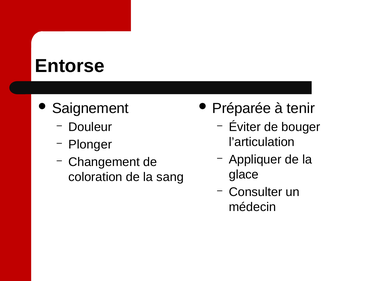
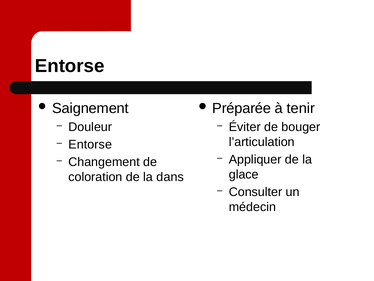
Plonger: Plonger -> Entorse (90, 144)
sang: sang -> dans (170, 177)
